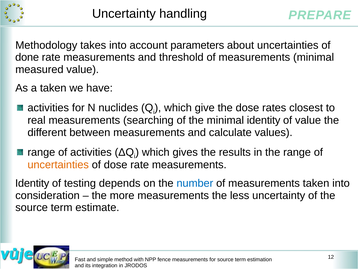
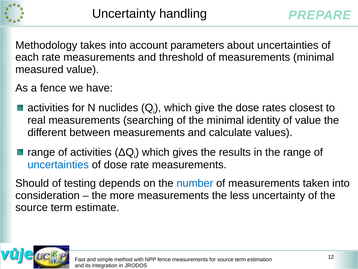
done: done -> each (27, 57)
a taken: taken -> fence (53, 88)
uncertainties colour: orange -> blue (58, 164)
Identity: Identity -> Should (32, 183)
